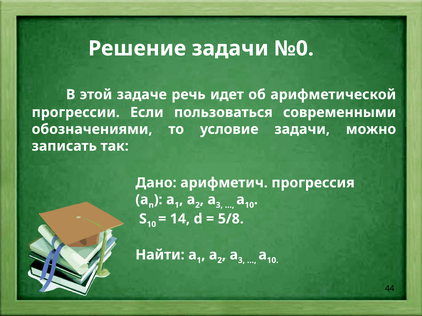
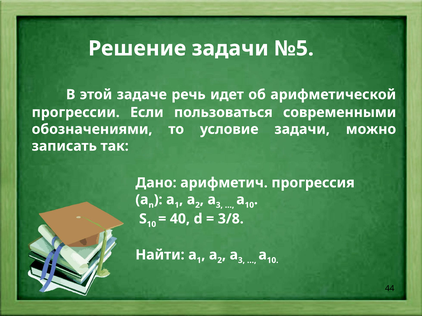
№0: №0 -> №5 (294, 49)
14: 14 -> 40 (180, 219)
5/8: 5/8 -> 3/8 (231, 219)
